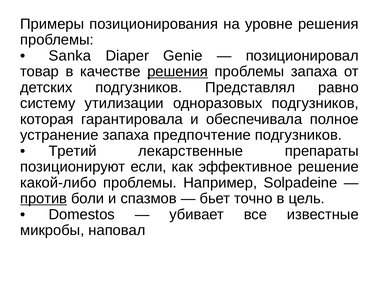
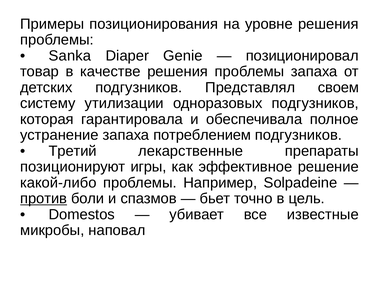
решения underline: present -> none (178, 72)
равно: равно -> своем (339, 88)
предпочтение: предпочтение -> потреблением (202, 135)
если: если -> игры (149, 167)
